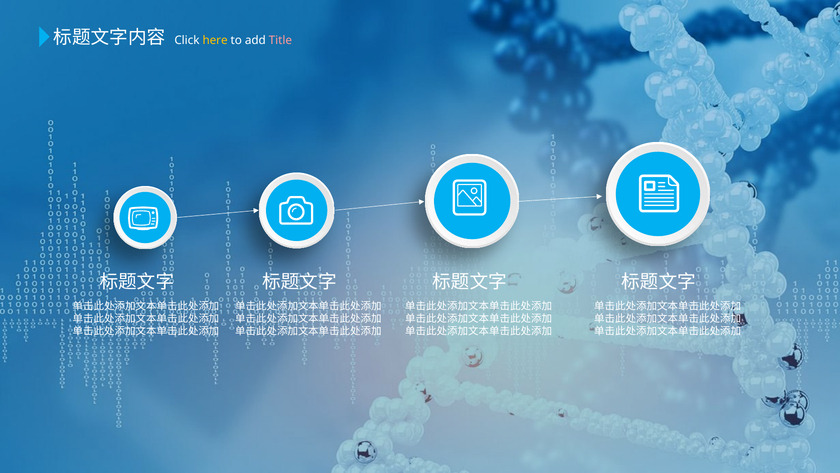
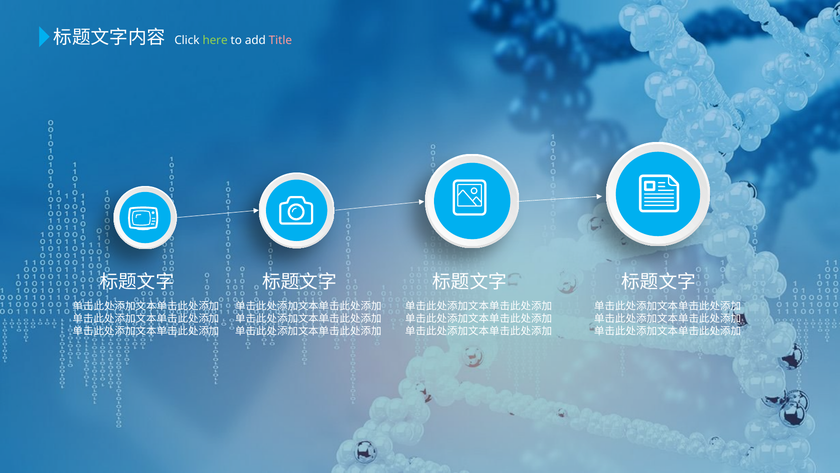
here colour: yellow -> light green (215, 41)
